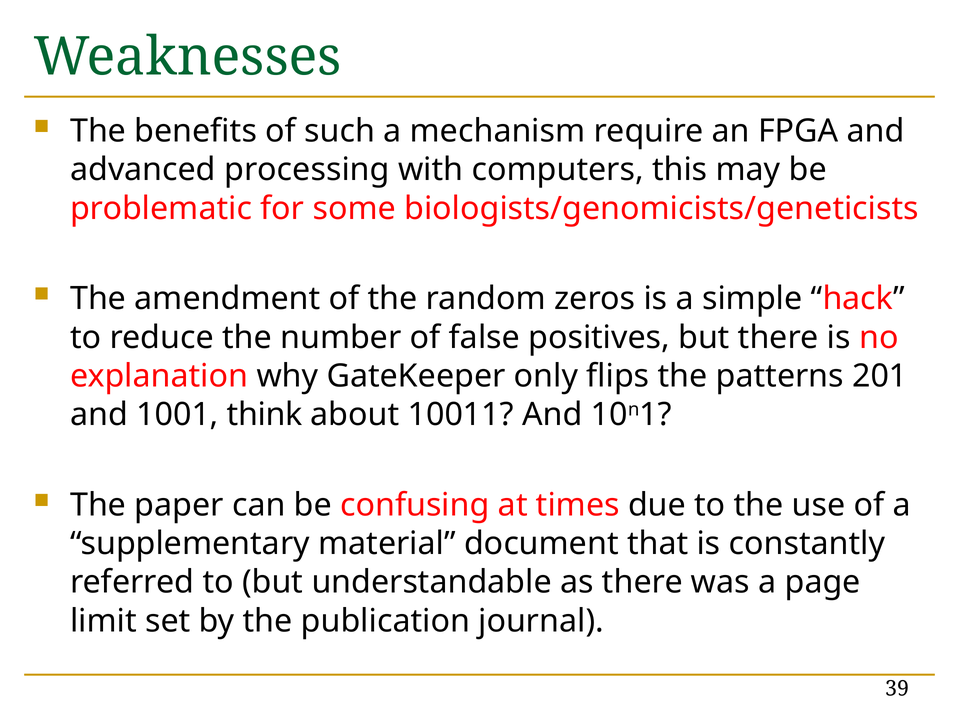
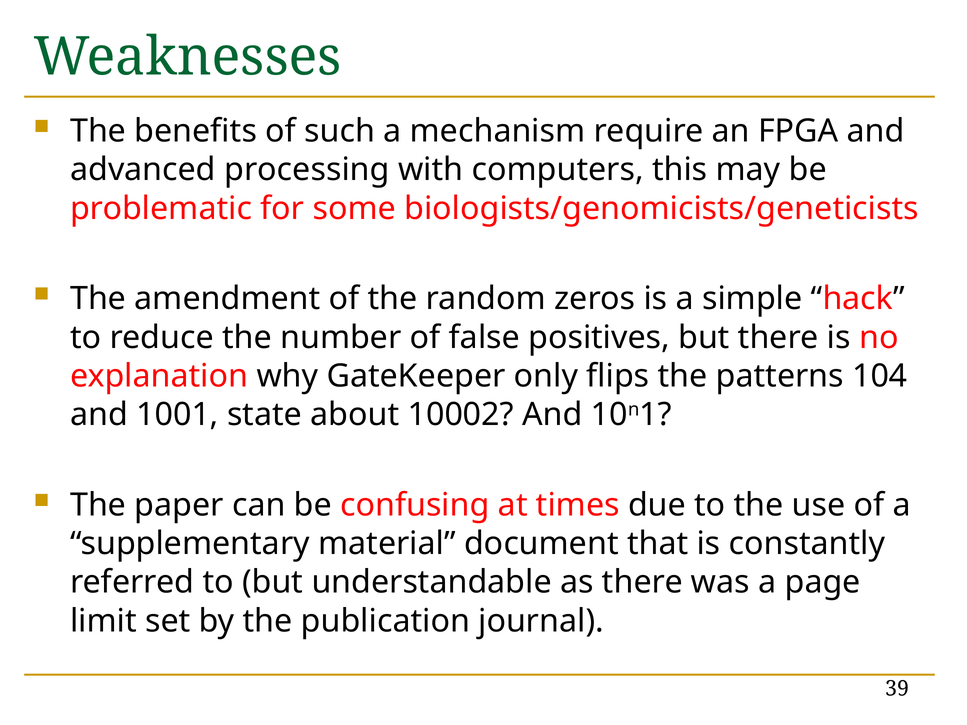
201: 201 -> 104 (880, 376)
think: think -> state (264, 415)
10011: 10011 -> 10002 (461, 415)
